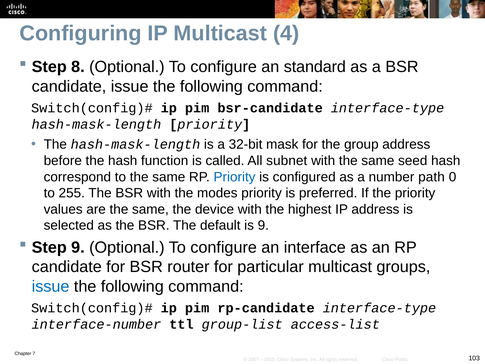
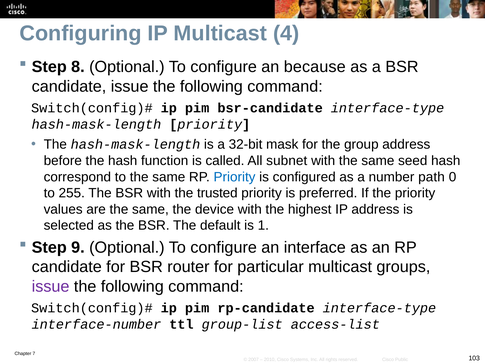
standard: standard -> because (315, 67)
modes: modes -> trusted (217, 193)
is 9: 9 -> 1 (263, 225)
issue colour: blue -> purple (51, 286)
